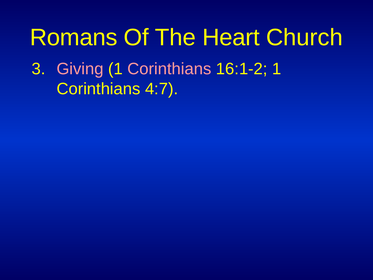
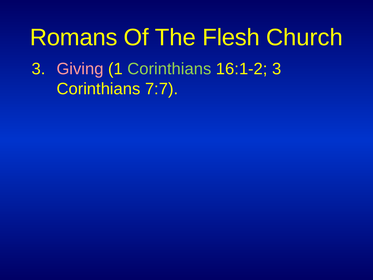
Heart: Heart -> Flesh (231, 37)
Corinthians colour: pink -> light green (169, 69)
16:1-2 1: 1 -> 3 (277, 69)
4:7: 4:7 -> 7:7 (162, 89)
